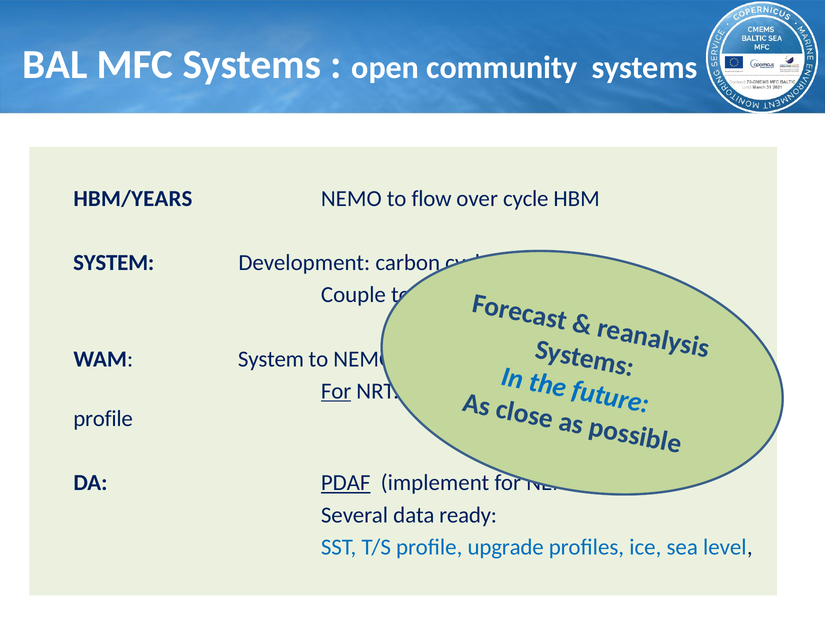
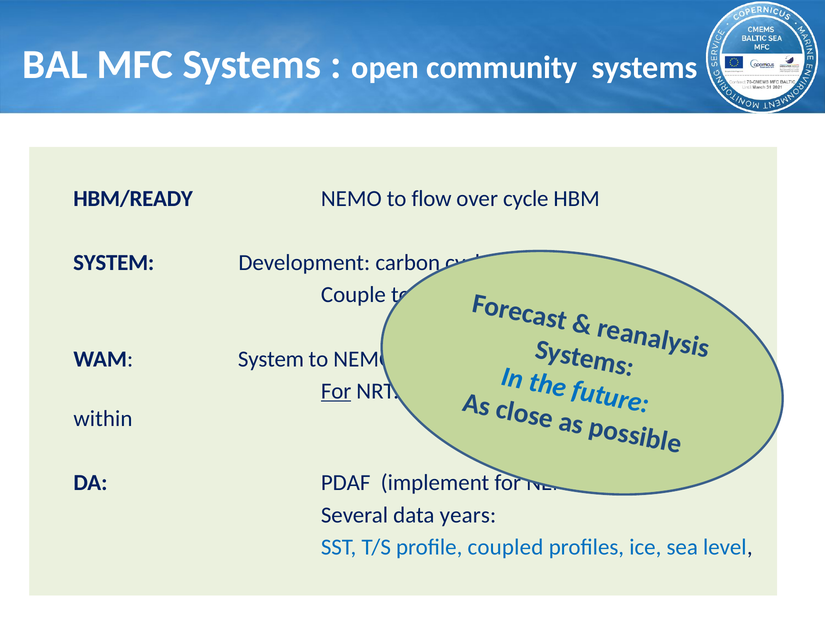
HBM/YEARS: HBM/YEARS -> HBM/READY (133, 198)
profile: profile -> within (103, 419)
PDAF underline: present -> none (346, 483)
ready: ready -> years (468, 515)
upgrade: upgrade -> coupled (505, 547)
